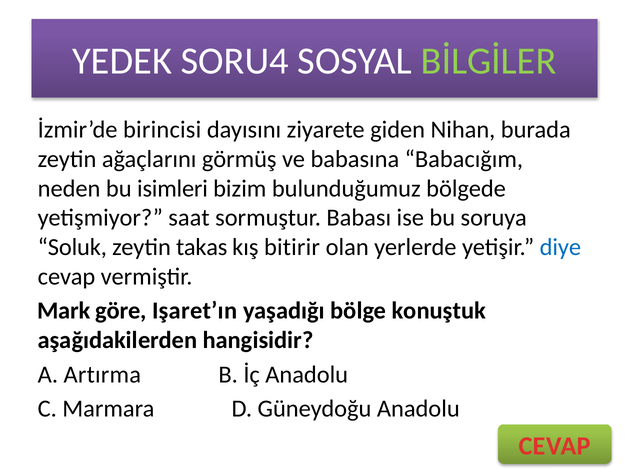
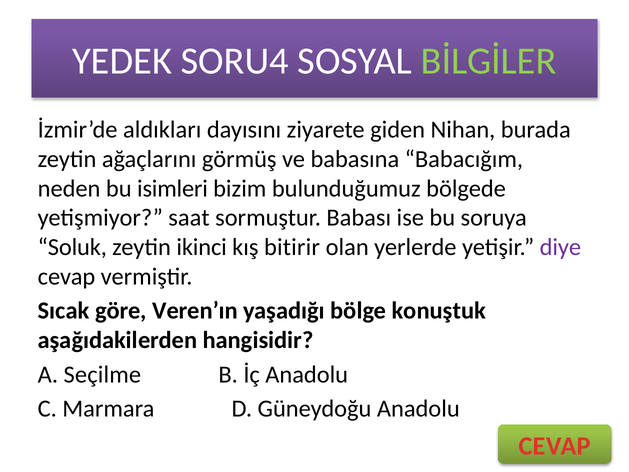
birincisi: birincisi -> aldıkları (162, 130)
takas: takas -> ikinci (202, 247)
diye colour: blue -> purple (560, 247)
Mark: Mark -> Sıcak (64, 311)
Işaret’ın: Işaret’ın -> Veren’ın (195, 311)
Artırma: Artırma -> Seçilme (102, 374)
